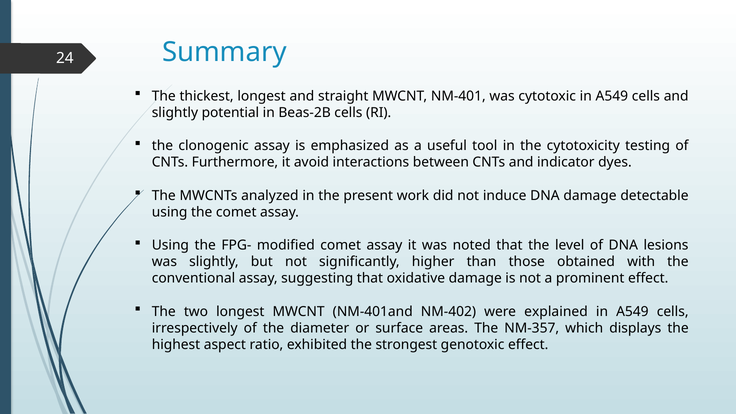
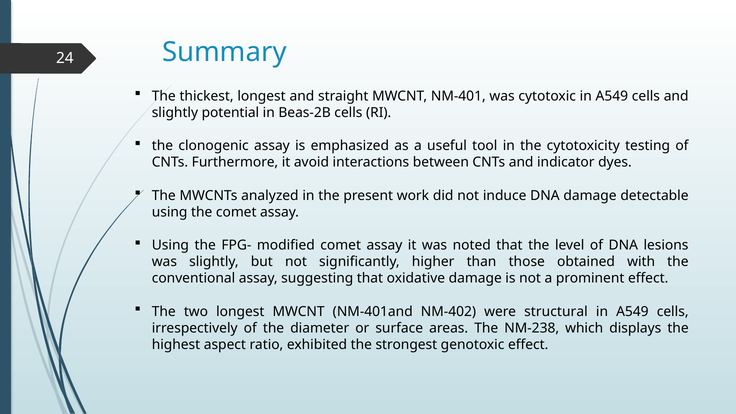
explained: explained -> structural (556, 311)
NM-357: NM-357 -> NM-238 (532, 328)
